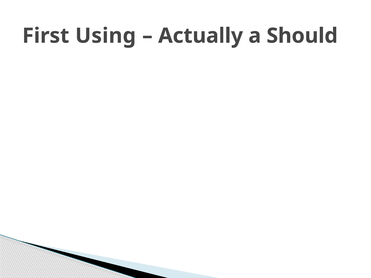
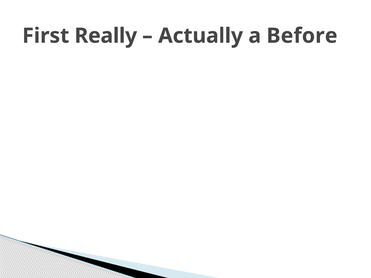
Using: Using -> Really (106, 36)
Should: Should -> Before (302, 36)
